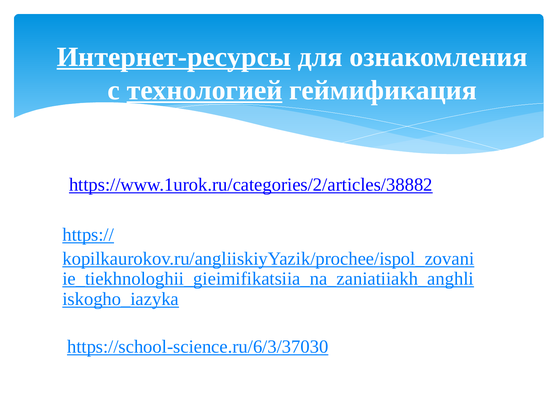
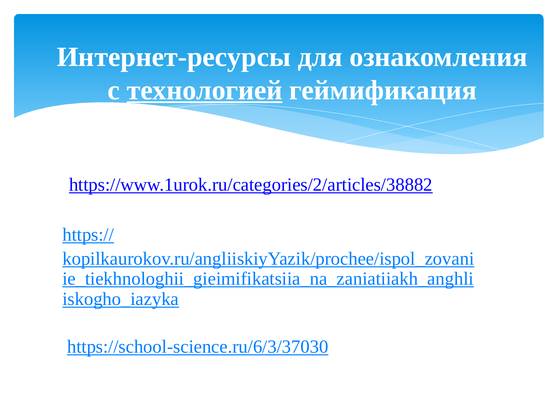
Интернет-ресурсы underline: present -> none (174, 57)
